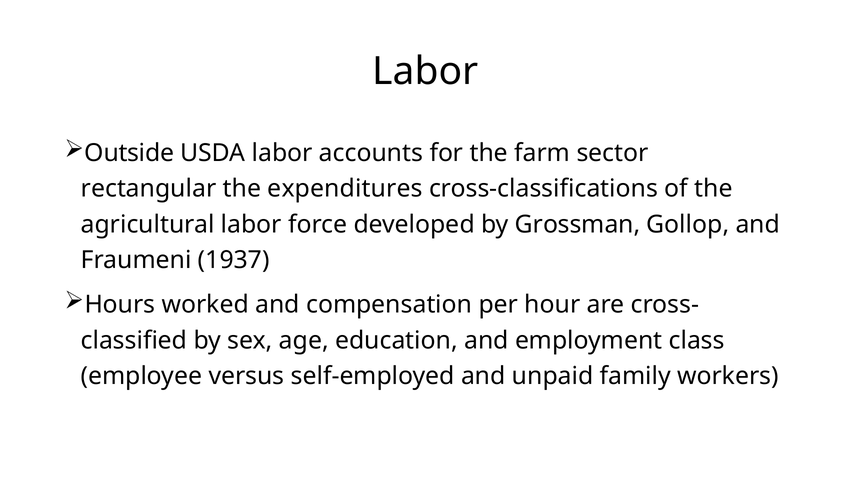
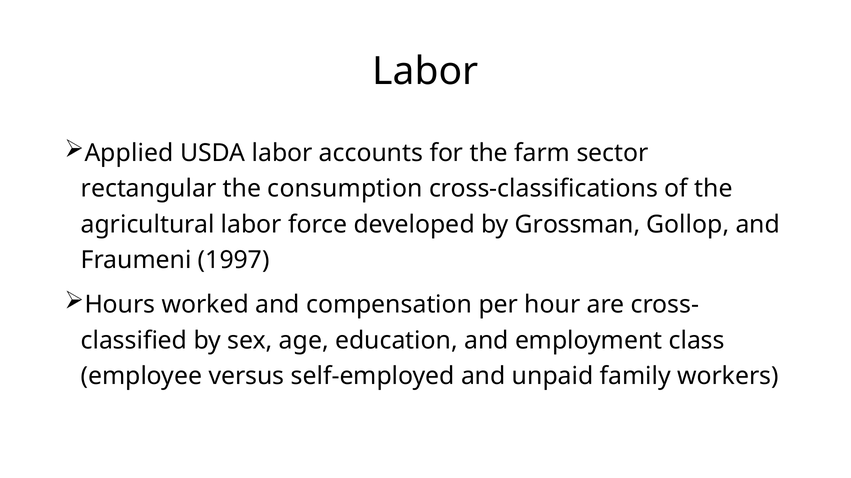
Outside: Outside -> Applied (129, 153)
expenditures: expenditures -> consumption (345, 189)
1937: 1937 -> 1997 (234, 260)
